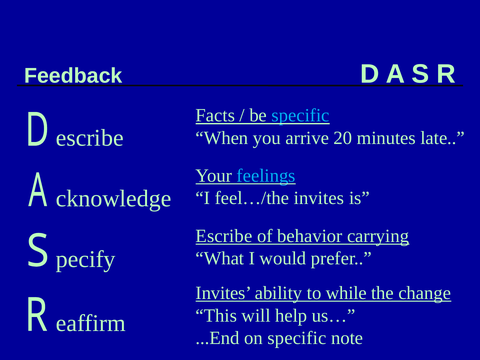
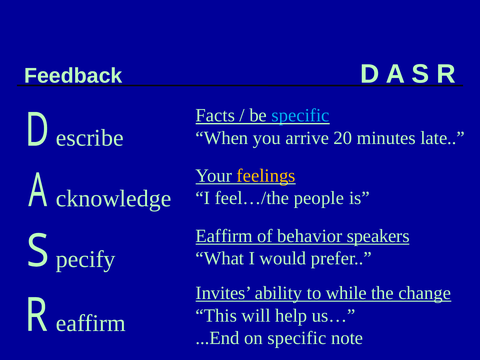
feelings colour: light blue -> yellow (266, 176)
feel…/the invites: invites -> people (319, 198)
Escribe: Escribe -> Eaffirm (224, 236)
carrying: carrying -> speakers (378, 236)
